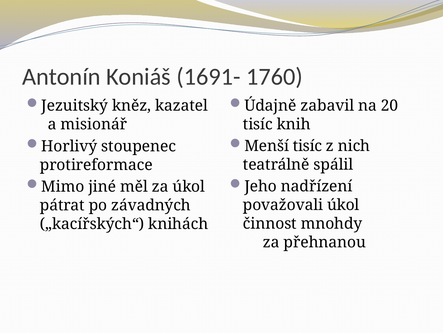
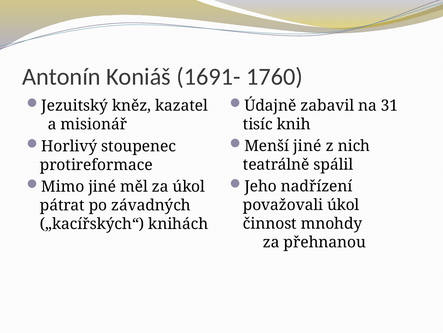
20: 20 -> 31 (390, 106)
Menší tisíc: tisíc -> jiné (307, 146)
